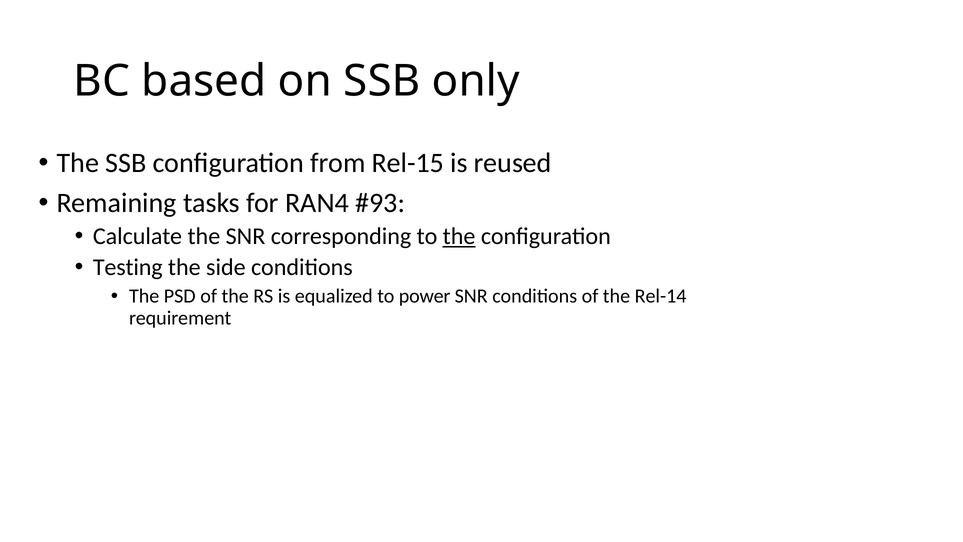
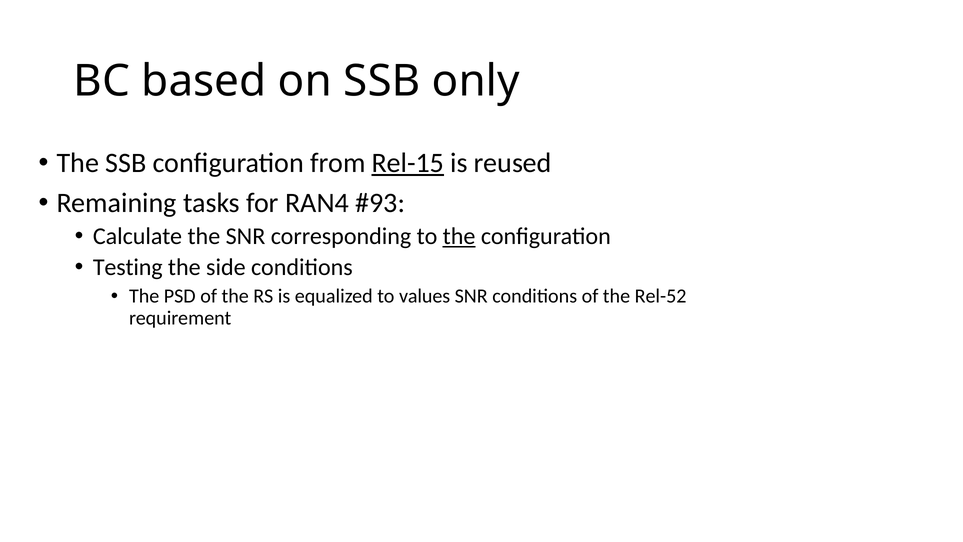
Rel-15 underline: none -> present (408, 163)
power: power -> values (425, 296)
Rel-14: Rel-14 -> Rel-52 (661, 296)
